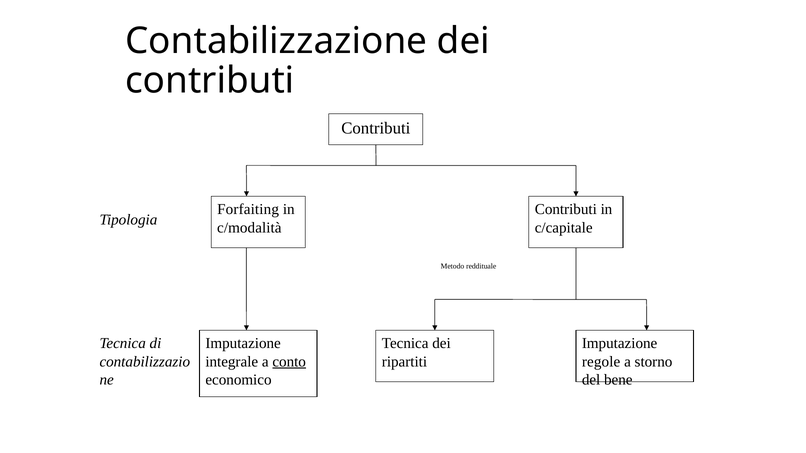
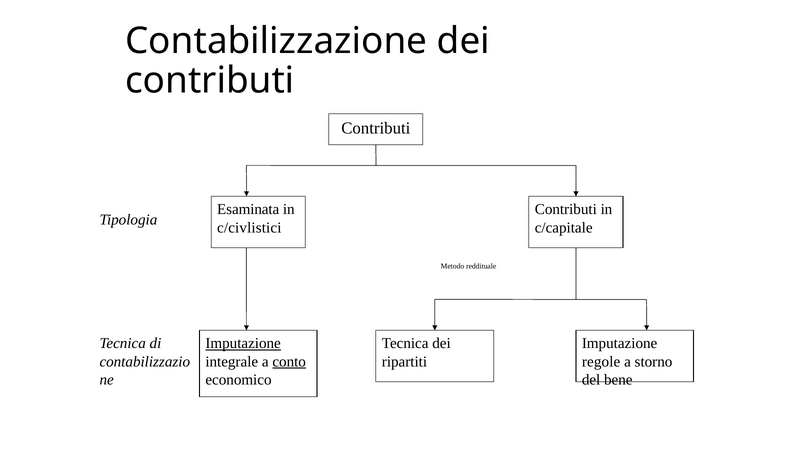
Forfaiting: Forfaiting -> Esaminata (248, 210)
c/modalità: c/modalità -> c/civlistici (249, 228)
Imputazione underline: none -> present (243, 344)
